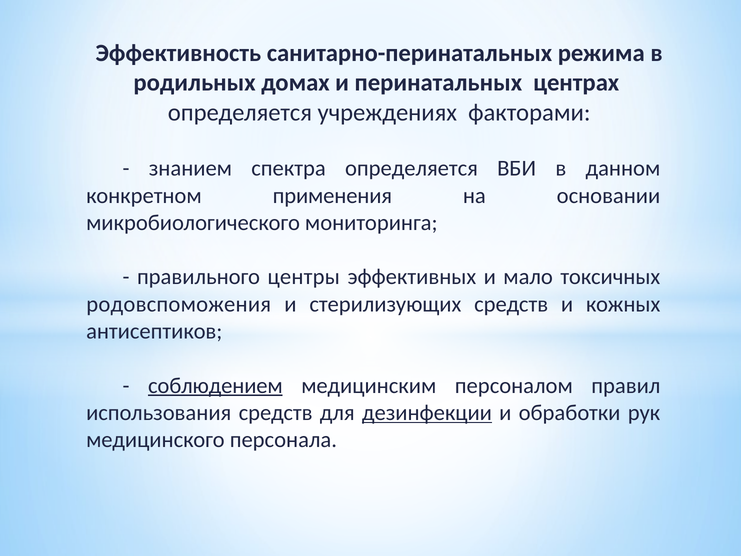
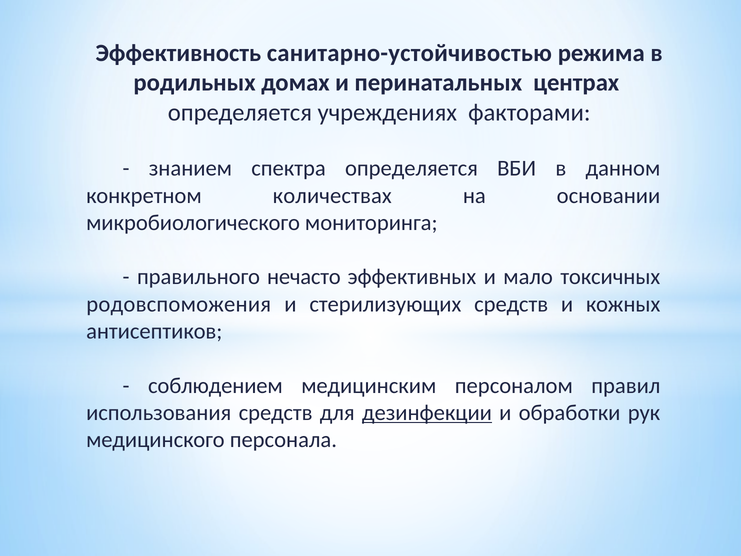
санитарно-перинатальных: санитарно-перинатальных -> санитарно-устойчивостью (409, 53)
применения: применения -> количествах (332, 195)
центры: центры -> нечасто (304, 277)
соблюдением underline: present -> none (215, 385)
